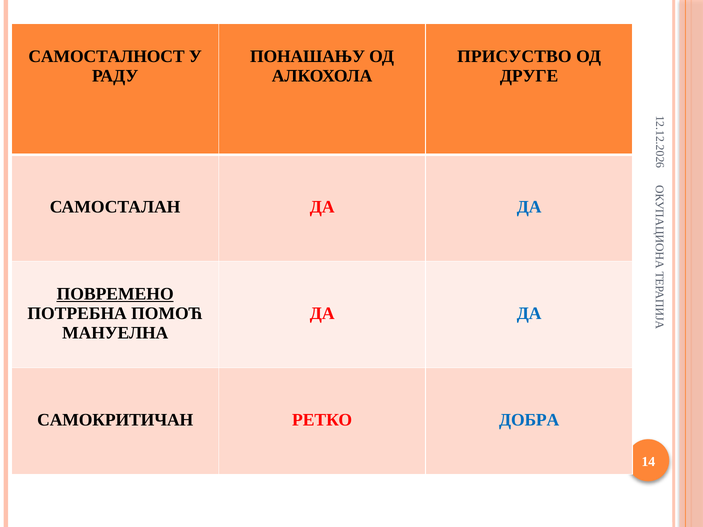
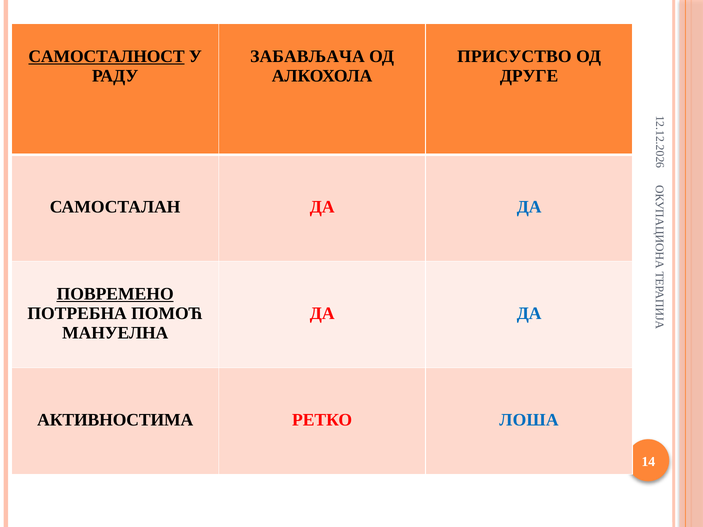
САМОСТАЛНОСТ underline: none -> present (107, 56)
ПОНАШАЊУ: ПОНАШАЊУ -> ЗАБАВЉАЧА (307, 56)
САМОКРИТИЧАН: САМОКРИТИЧАН -> АКТИВНОСТИМА (115, 420)
ДОБРА: ДОБРА -> ЛОША (529, 420)
